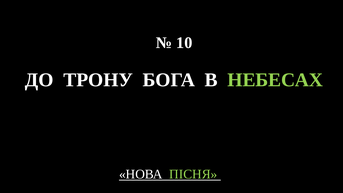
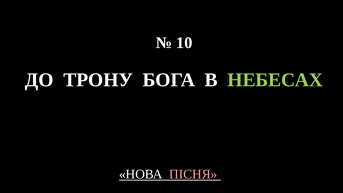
ПІСНЯ colour: light green -> pink (193, 174)
